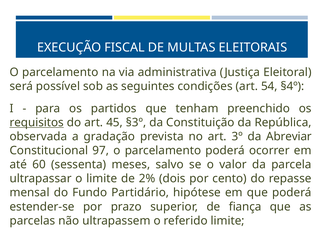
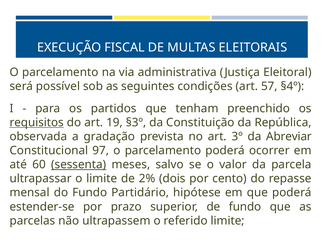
54: 54 -> 57 (269, 86)
45: 45 -> 19 (115, 122)
sessenta underline: none -> present (79, 165)
de fiança: fiança -> fundo (245, 207)
